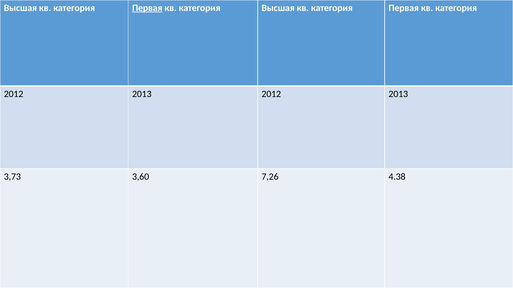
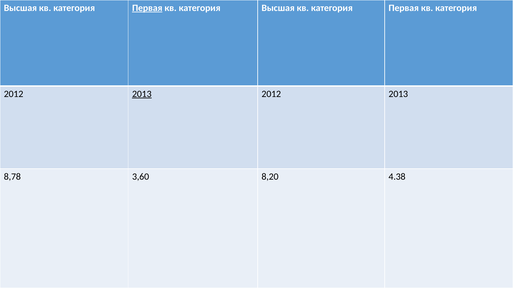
2013 underline: none -> present (142, 94)
3,73: 3,73 -> 8,78 (12, 177)
7,26: 7,26 -> 8,20 (270, 177)
